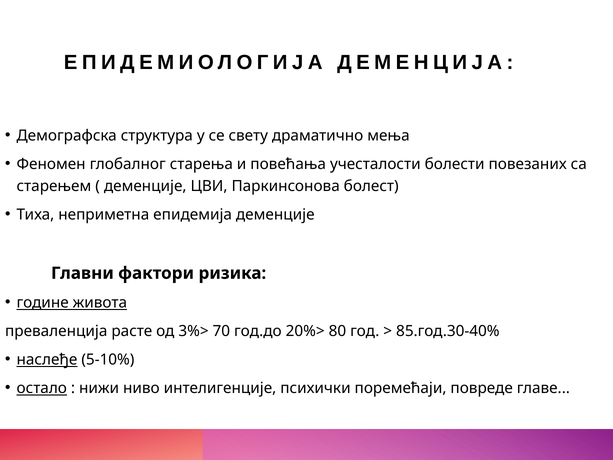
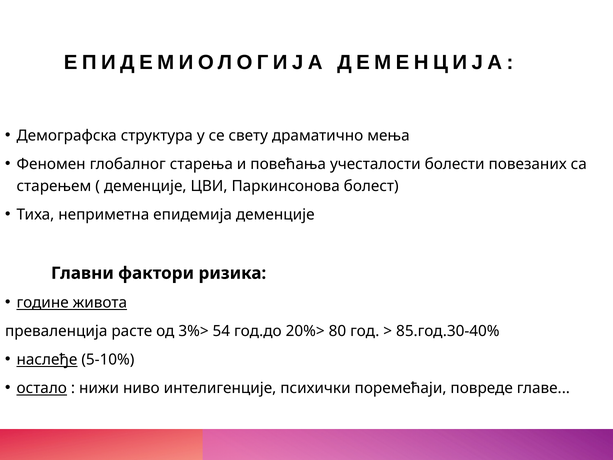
70: 70 -> 54 (221, 331)
